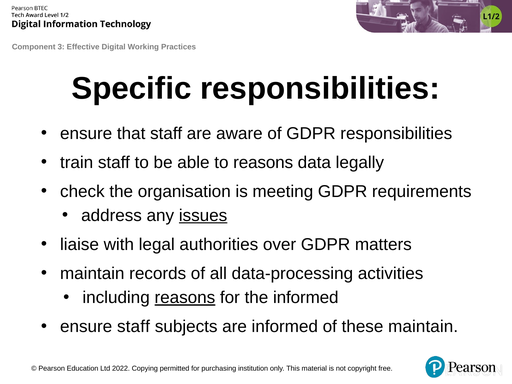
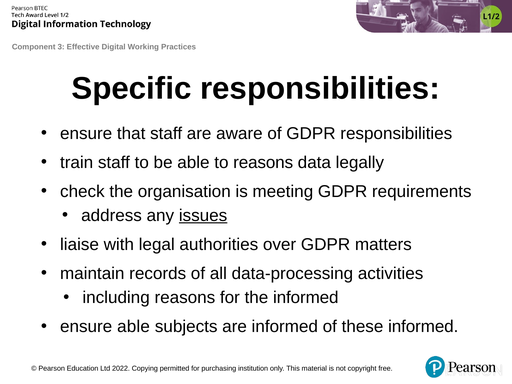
reasons underline: present -> none (185, 298)
ensure staff: staff -> able (133, 327)
these maintain: maintain -> informed (423, 327)
